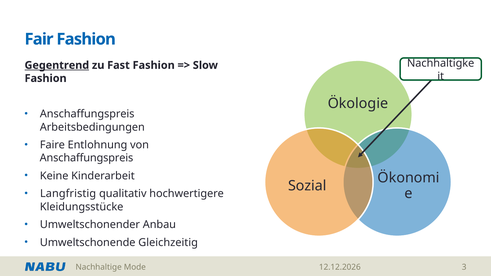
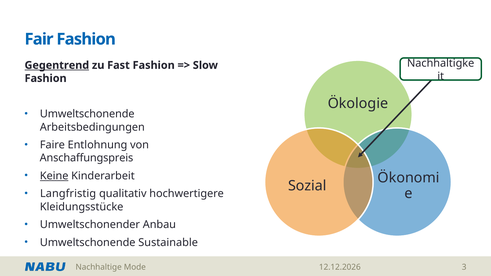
Anschaffungspreis: Anschaffungspreis -> Umweltschonende (87, 114)
Keine underline: none -> present (54, 176)
Gleichzeitig: Gleichzeitig -> Sustainable (168, 243)
